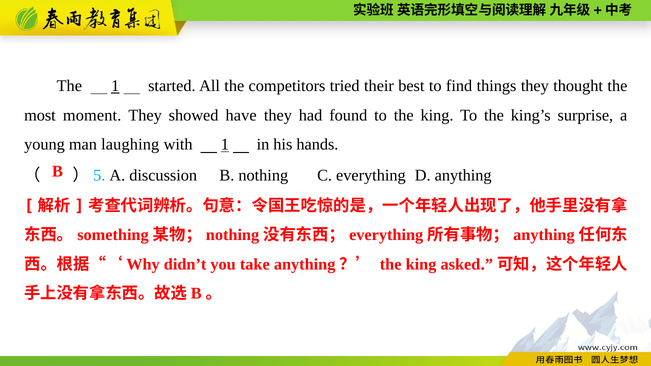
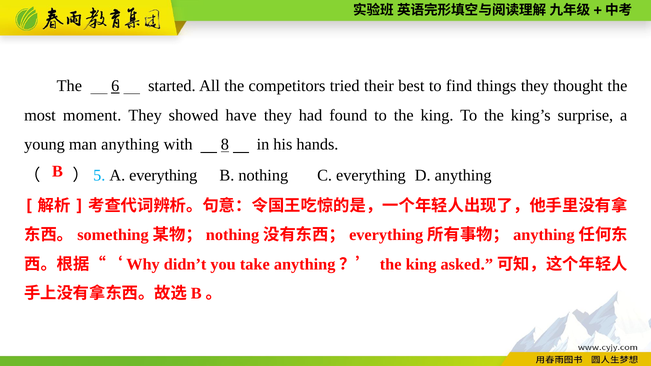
The 1: 1 -> 6 (115, 86)
man laughing: laughing -> anything (130, 145)
with 1: 1 -> 8 (225, 145)
A discussion: discussion -> everything (163, 175)
